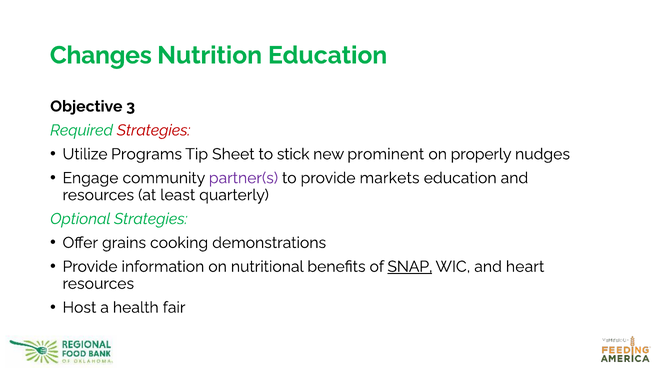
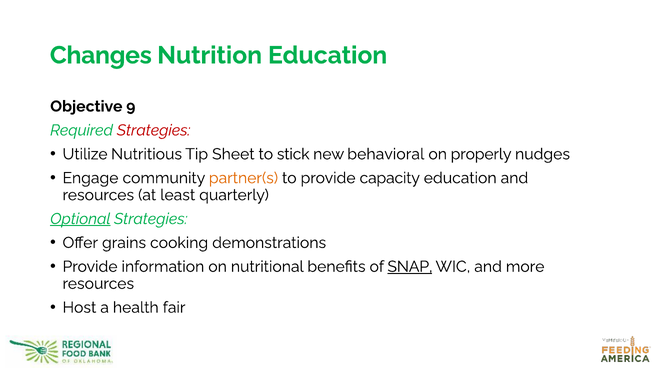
3: 3 -> 9 (131, 106)
Programs: Programs -> Nutritious (147, 154)
prominent: prominent -> behavioral (386, 154)
partner(s colour: purple -> orange (243, 178)
markets: markets -> capacity (390, 178)
Optional underline: none -> present (80, 219)
heart: heart -> more (525, 267)
